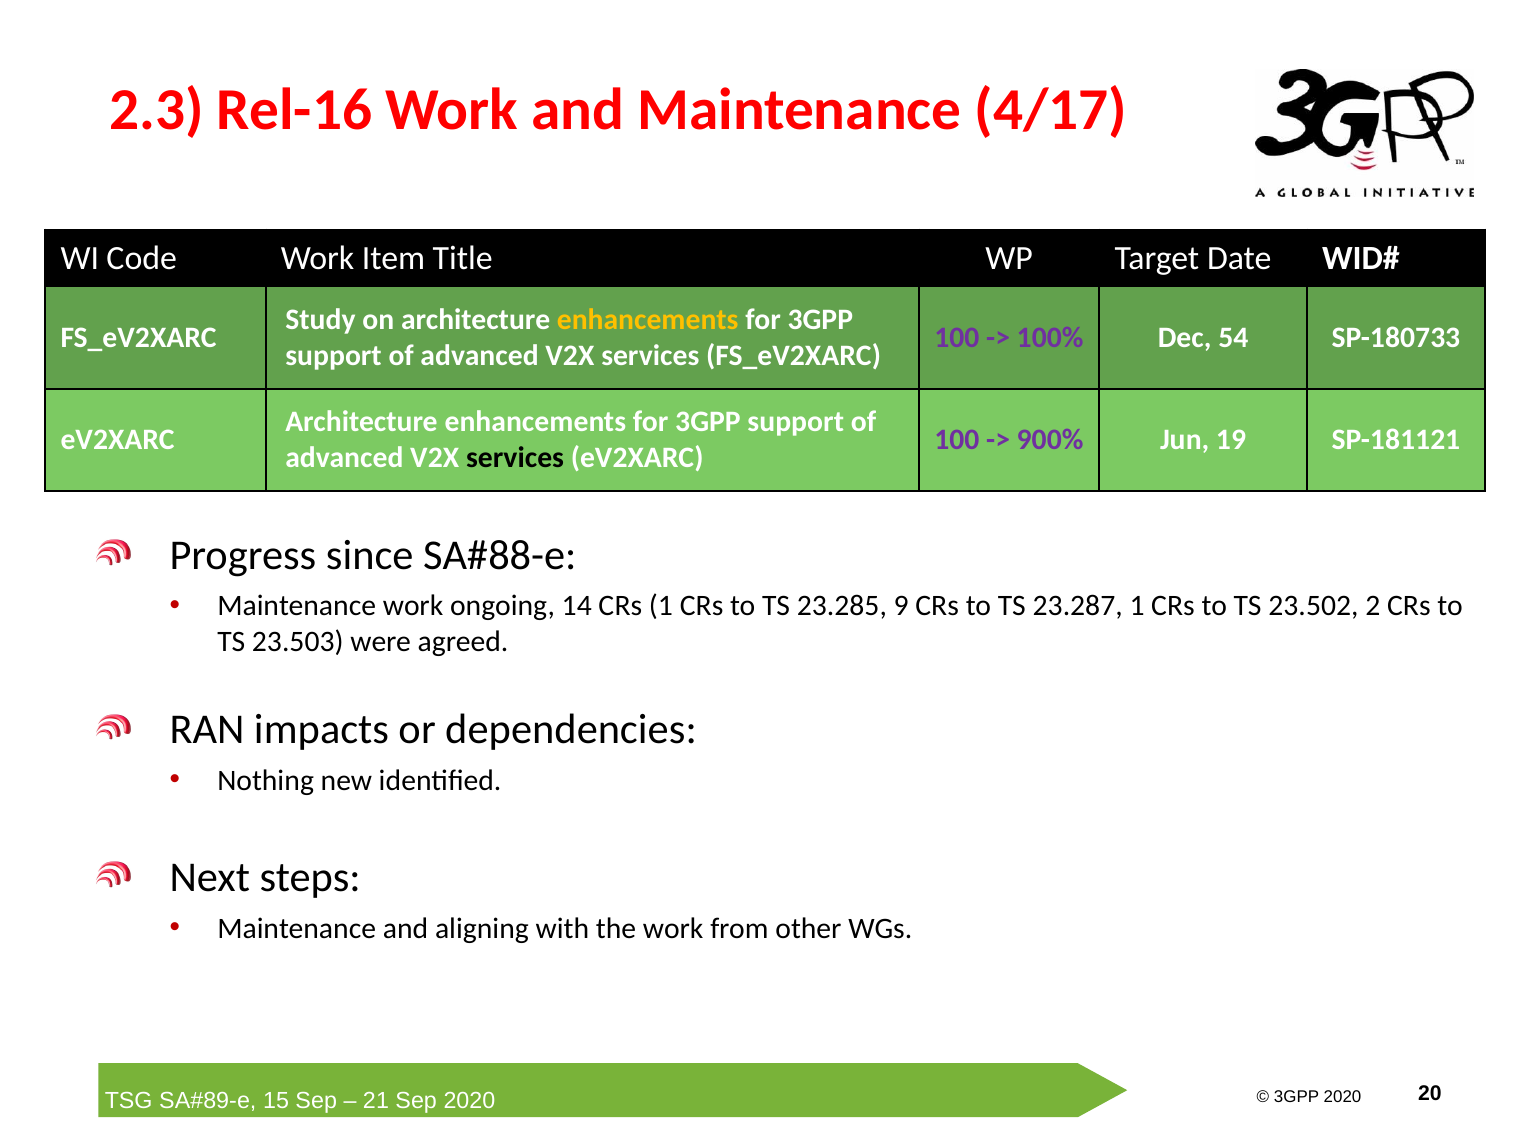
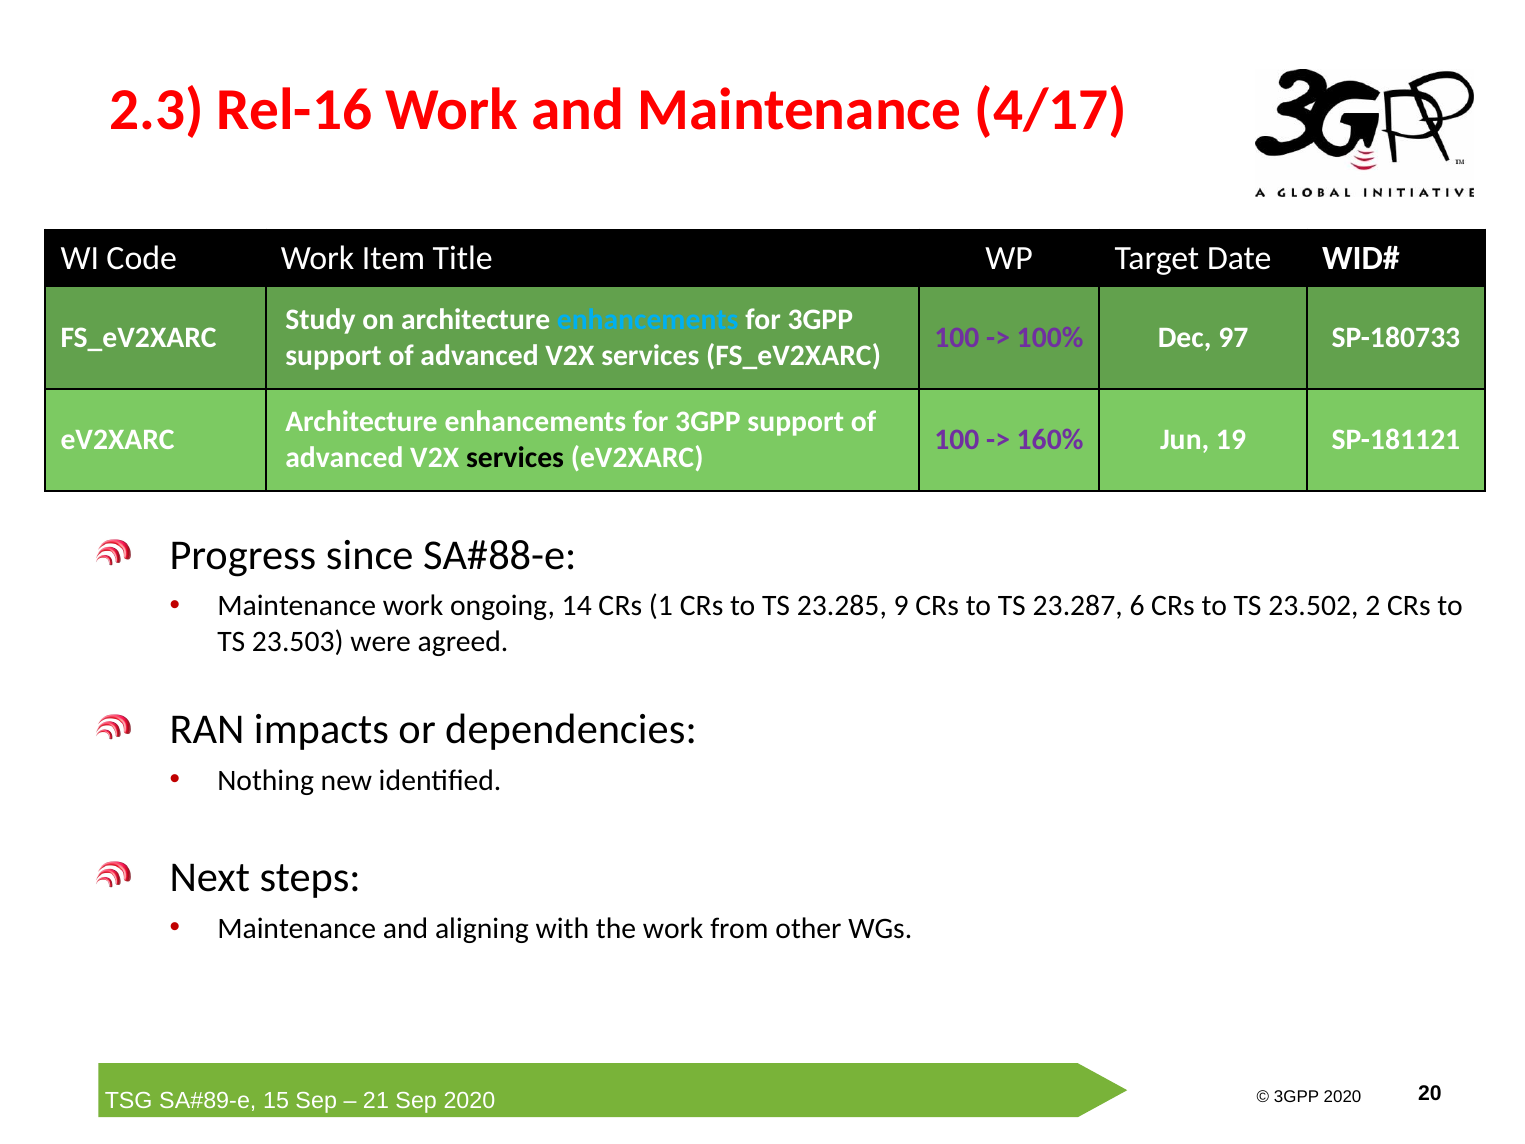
enhancements colour: yellow -> light blue (648, 320)
54: 54 -> 97 (1233, 338)
900%: 900% -> 160% (1050, 440)
23.287 1: 1 -> 6 (1137, 606)
